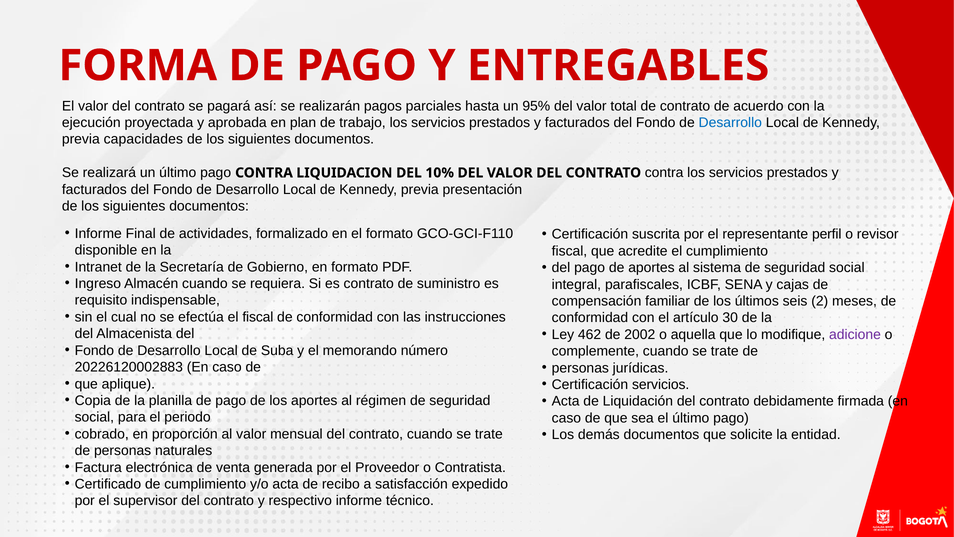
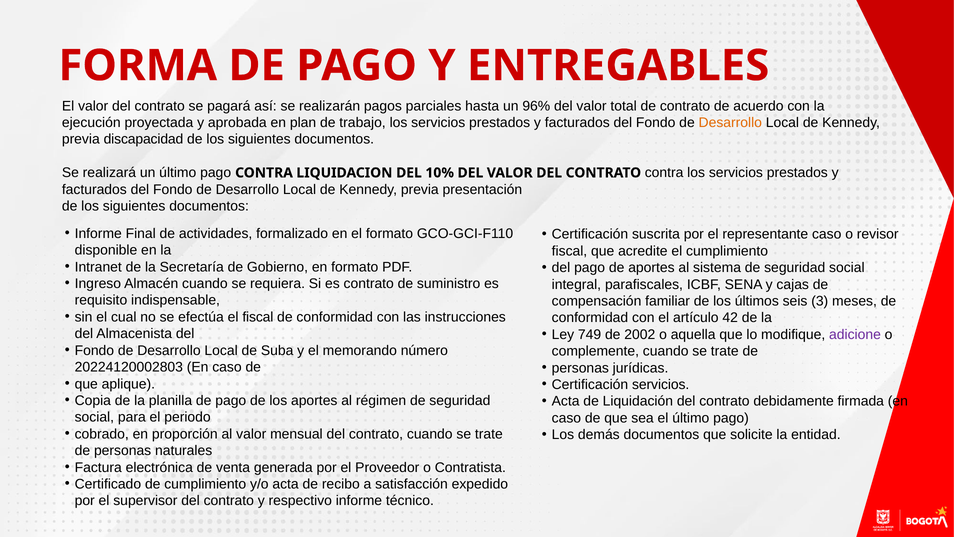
95%: 95% -> 96% (536, 106)
Desarrollo colour: blue -> orange (730, 123)
capacidades: capacidades -> discapacidad (143, 139)
representante perfil: perfil -> caso (827, 234)
2: 2 -> 3 (820, 301)
30: 30 -> 42 (730, 318)
462: 462 -> 749 (590, 334)
20226120002883: 20226120002883 -> 20224120002803 (129, 367)
